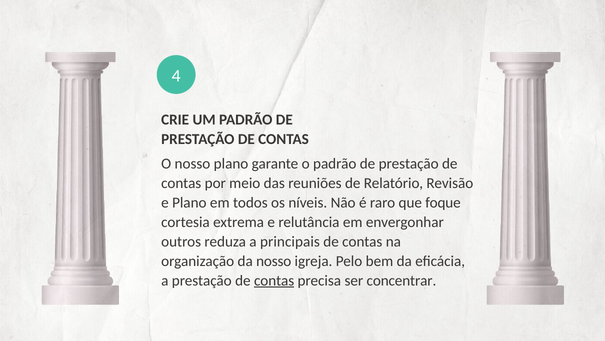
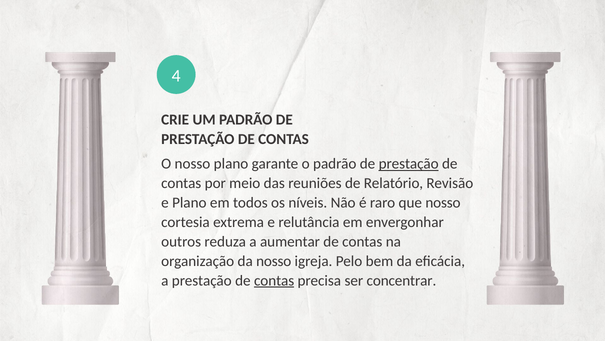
prestação underline: none -> present (409, 164)
que foque: foque -> nosso (443, 202)
principais: principais -> aumentar (290, 241)
